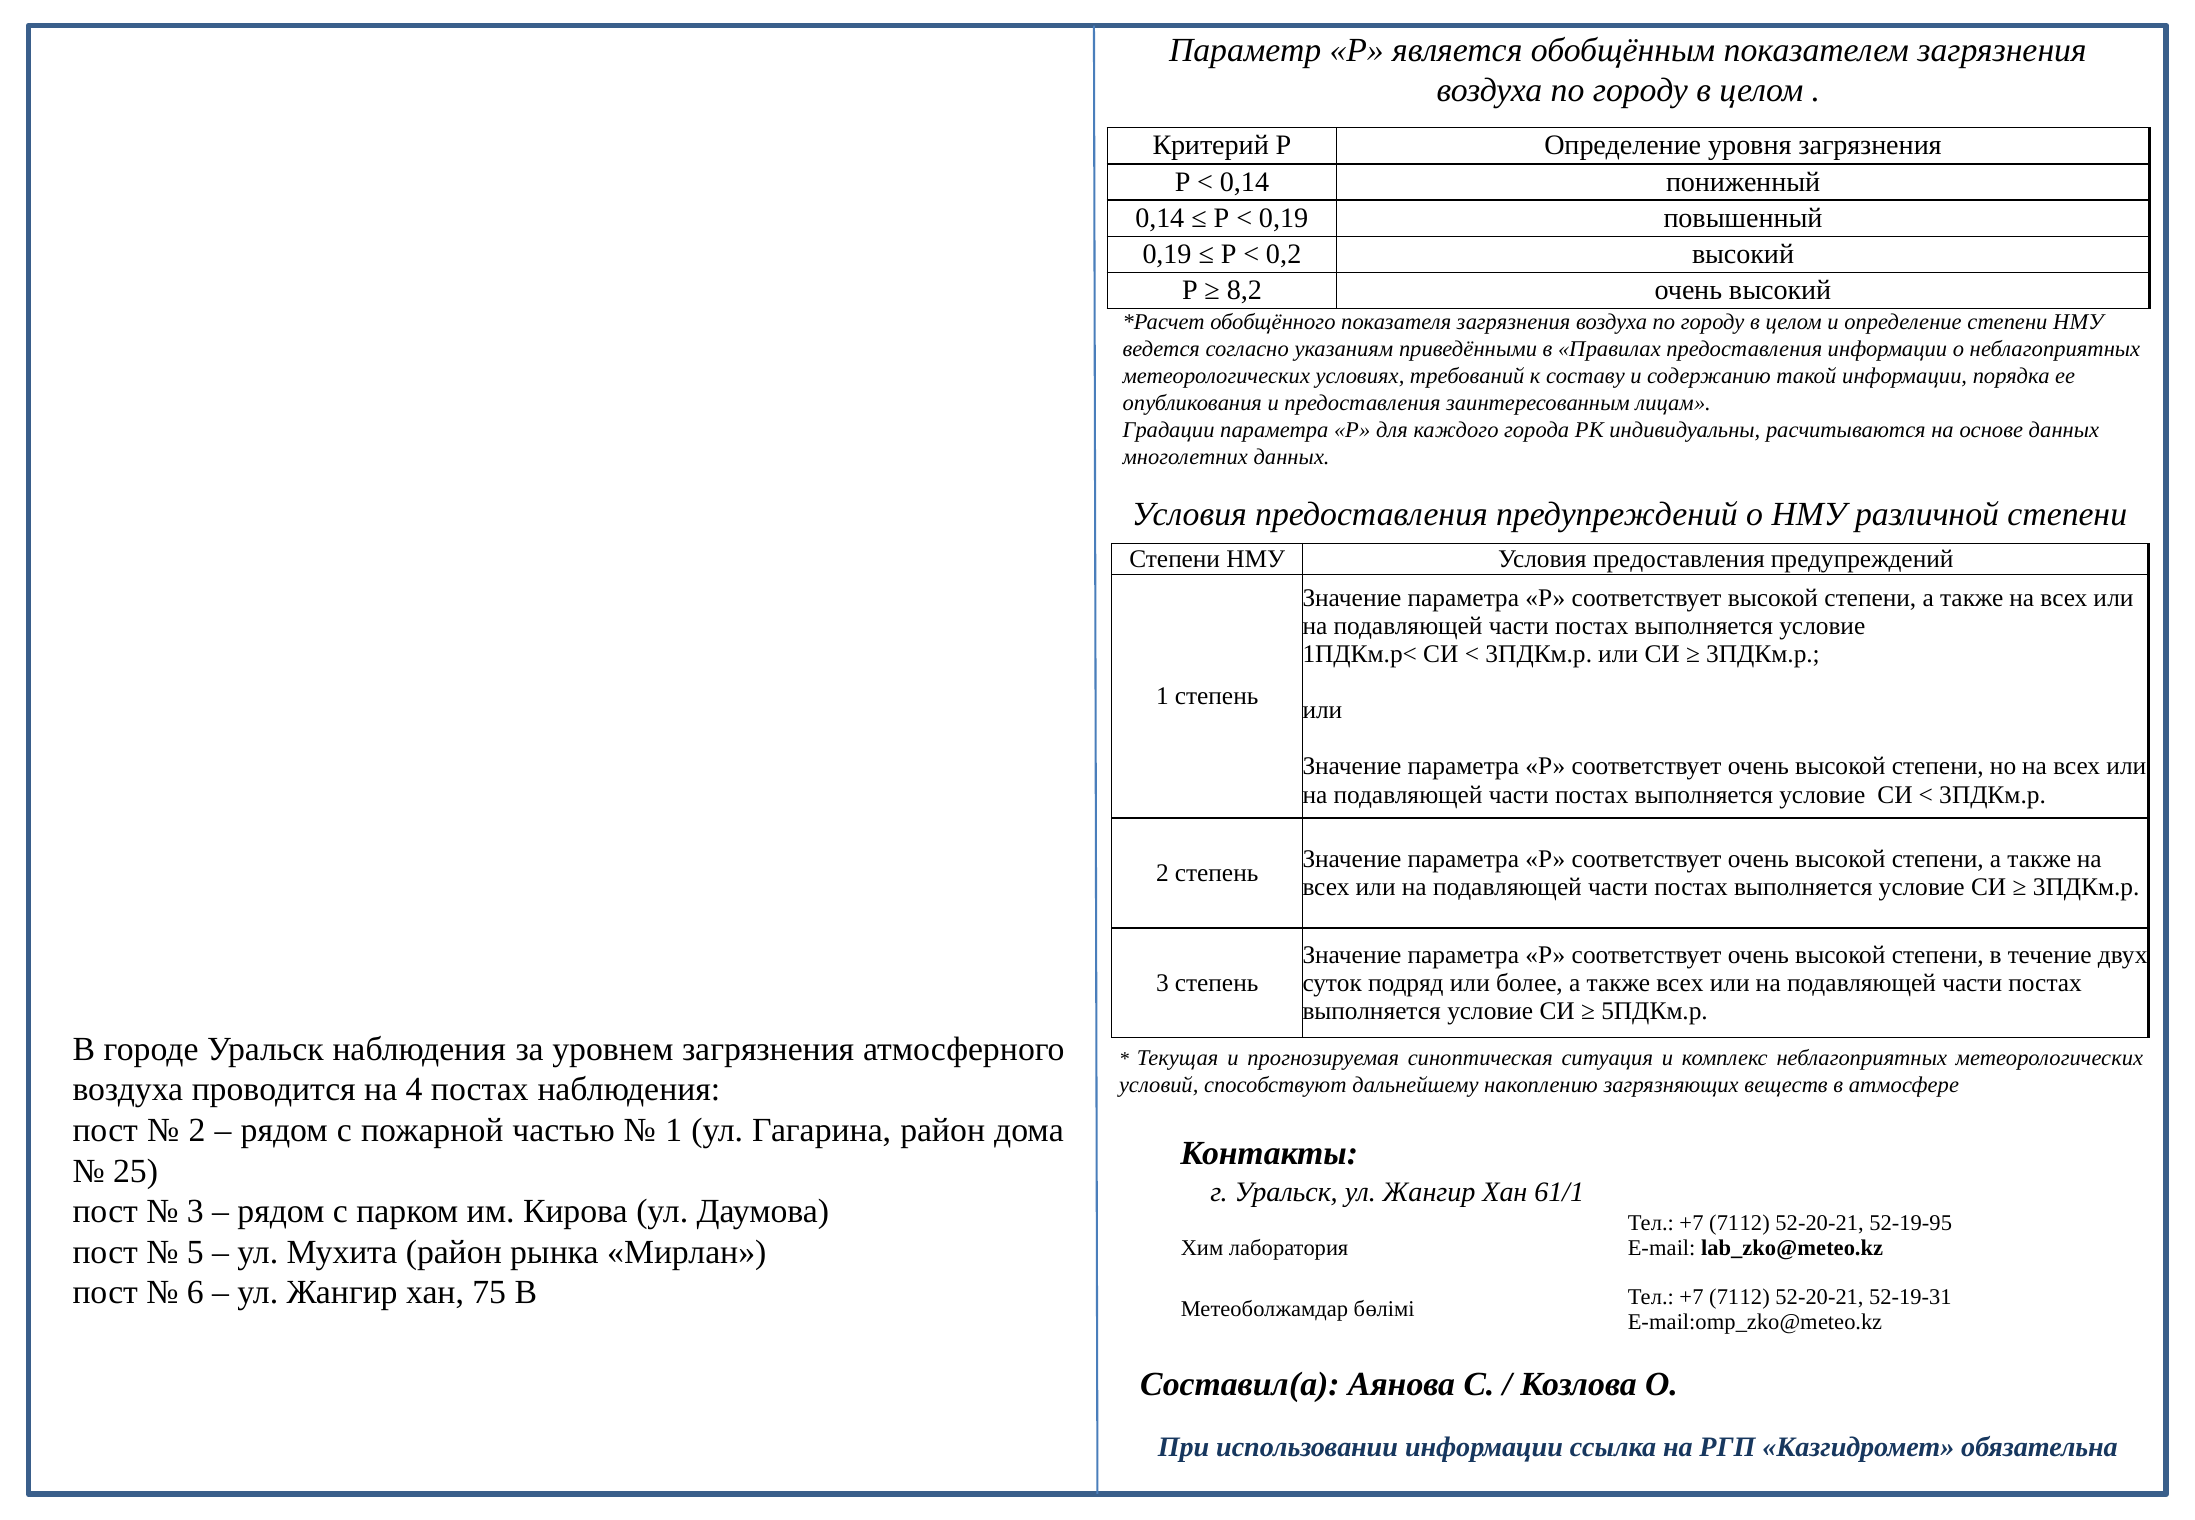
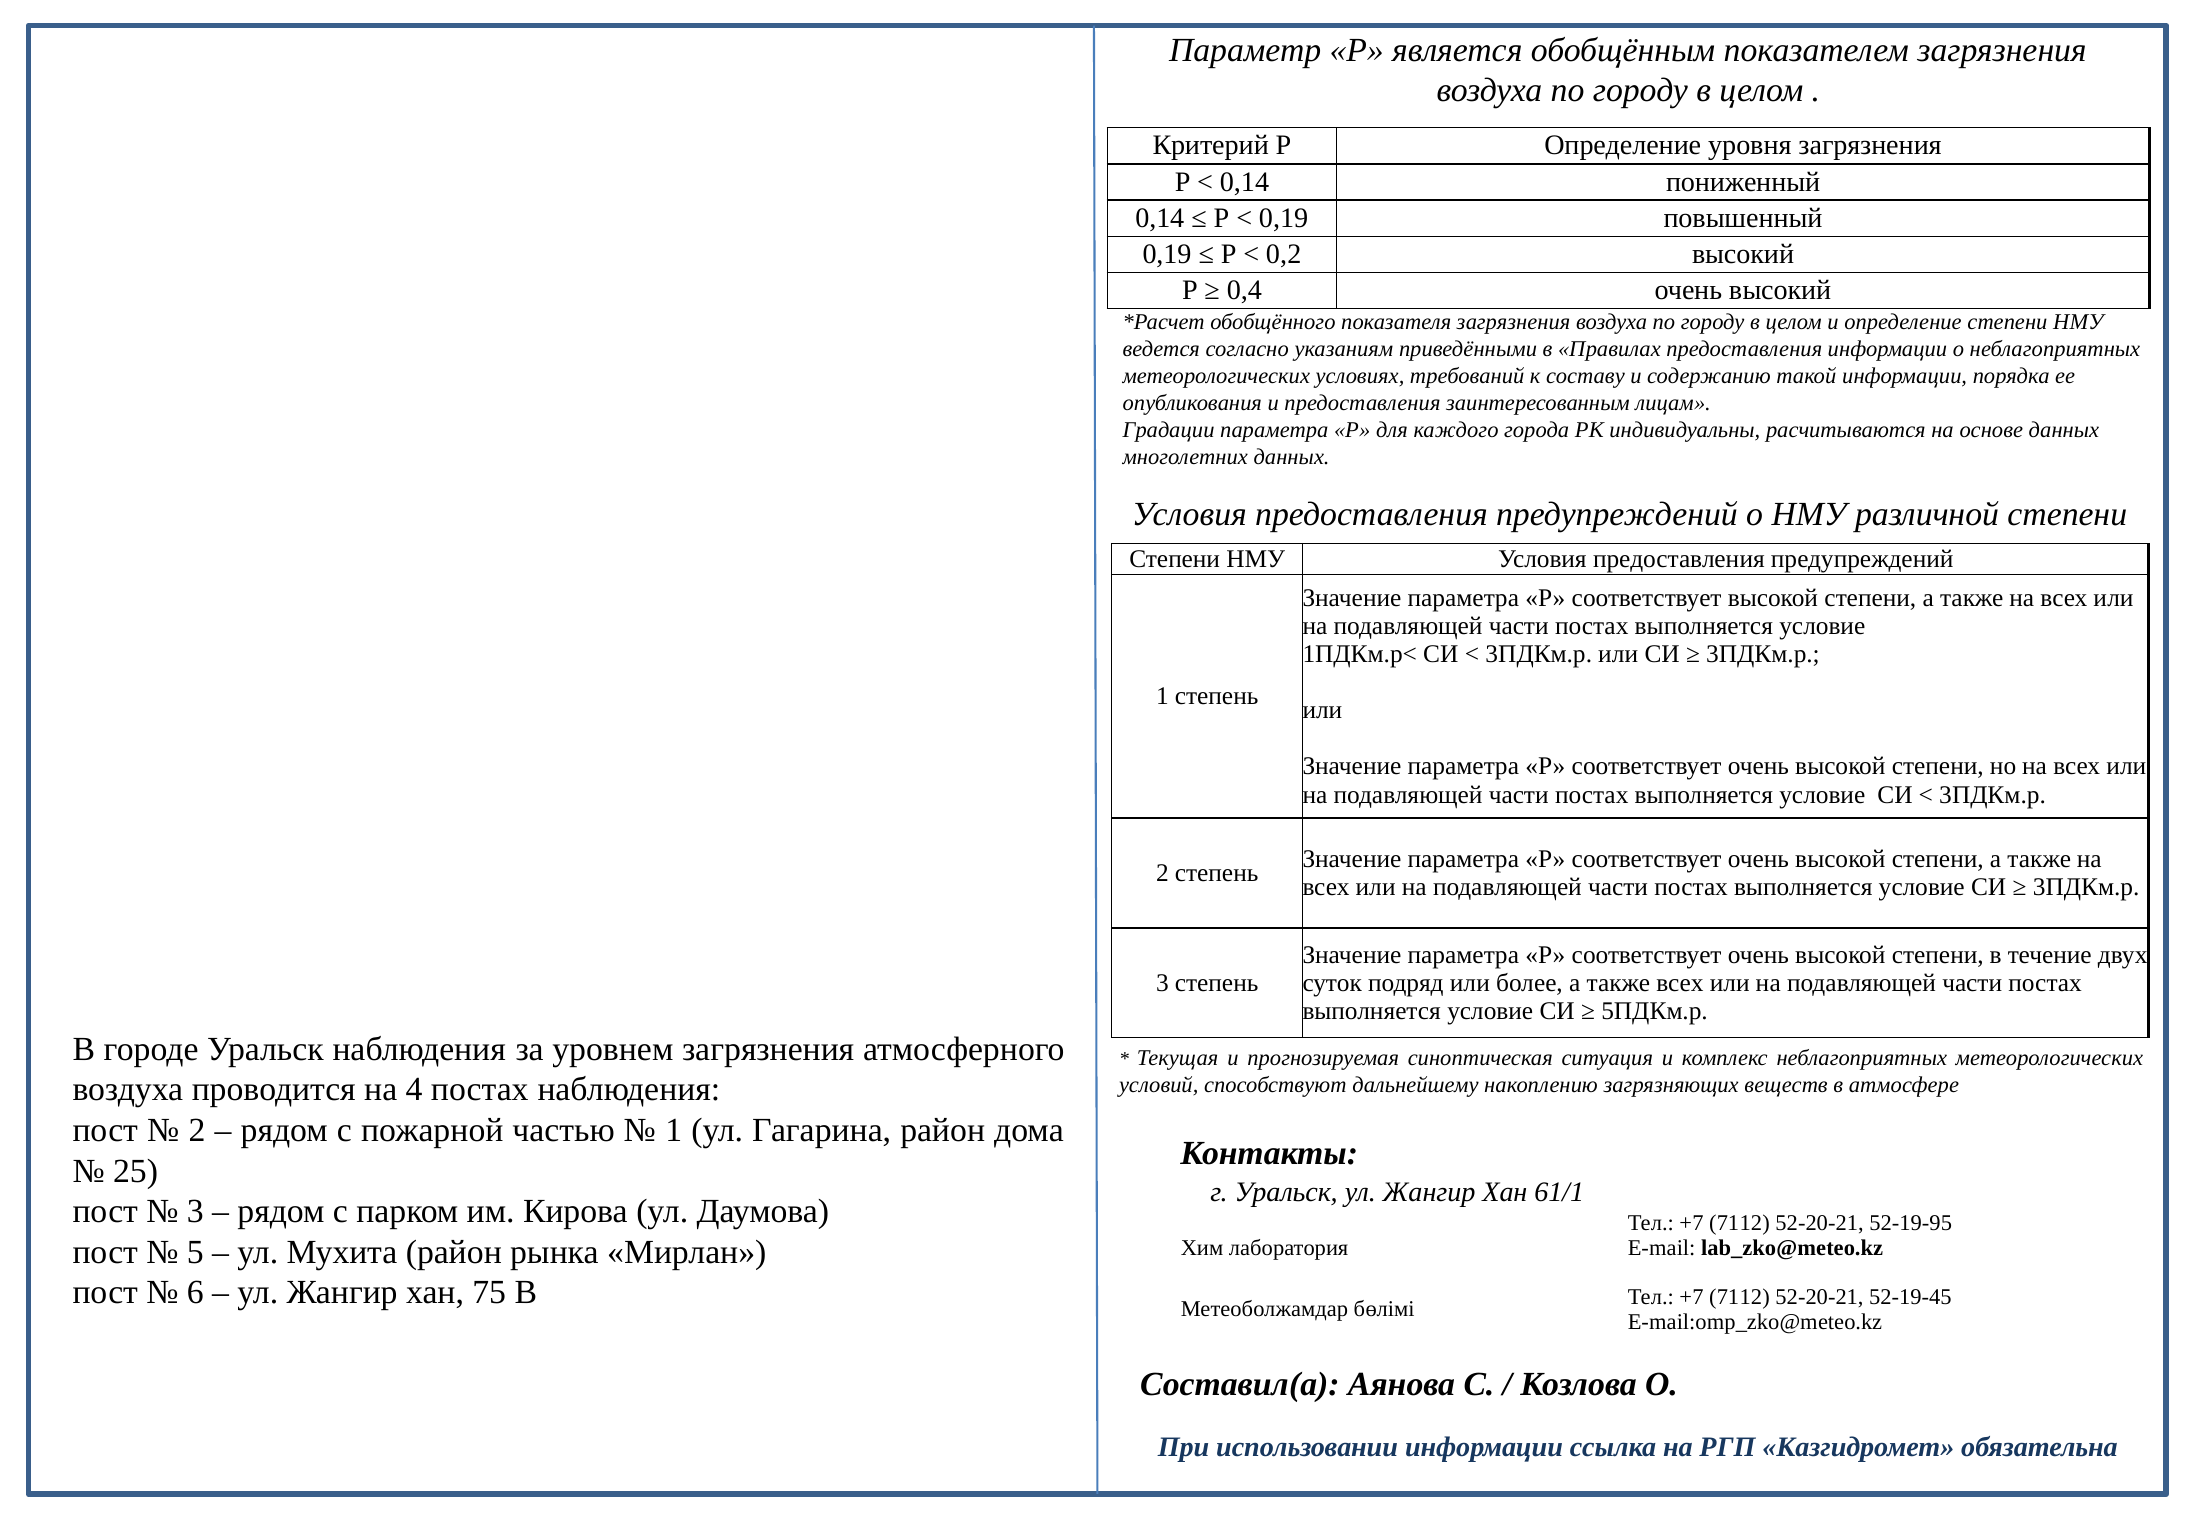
8,2: 8,2 -> 0,4 (1244, 290)
52-19-31: 52-19-31 -> 52-19-45 (1910, 1297)
